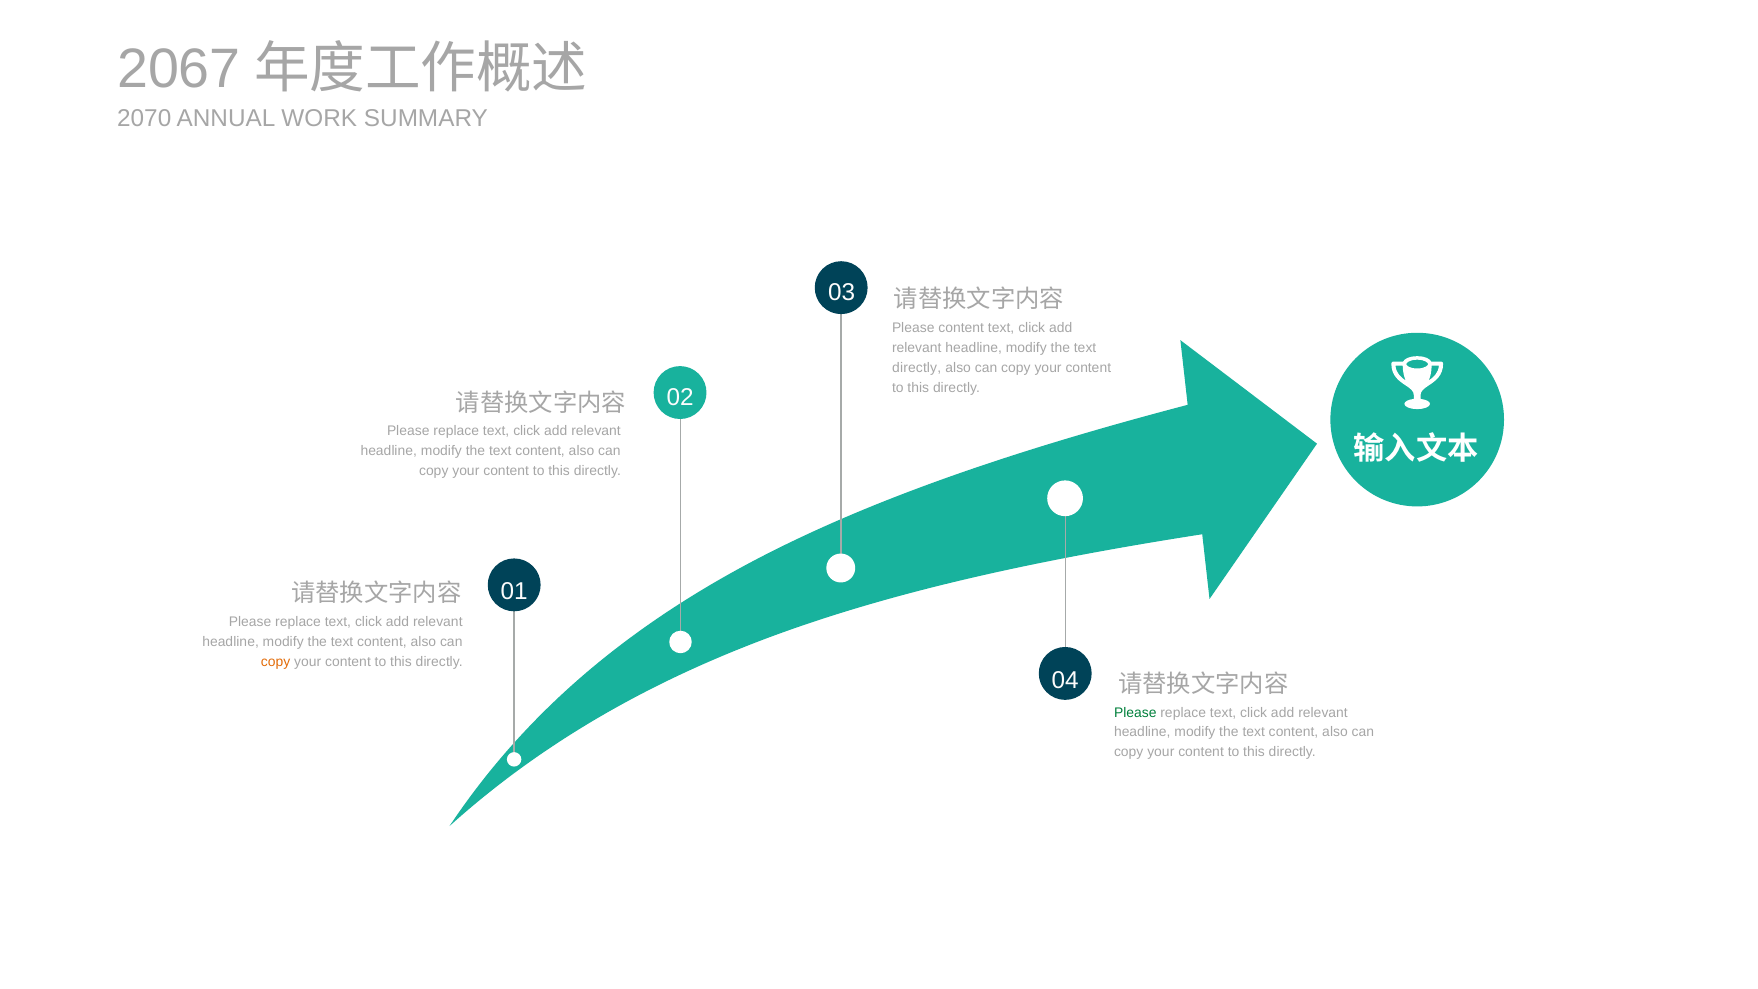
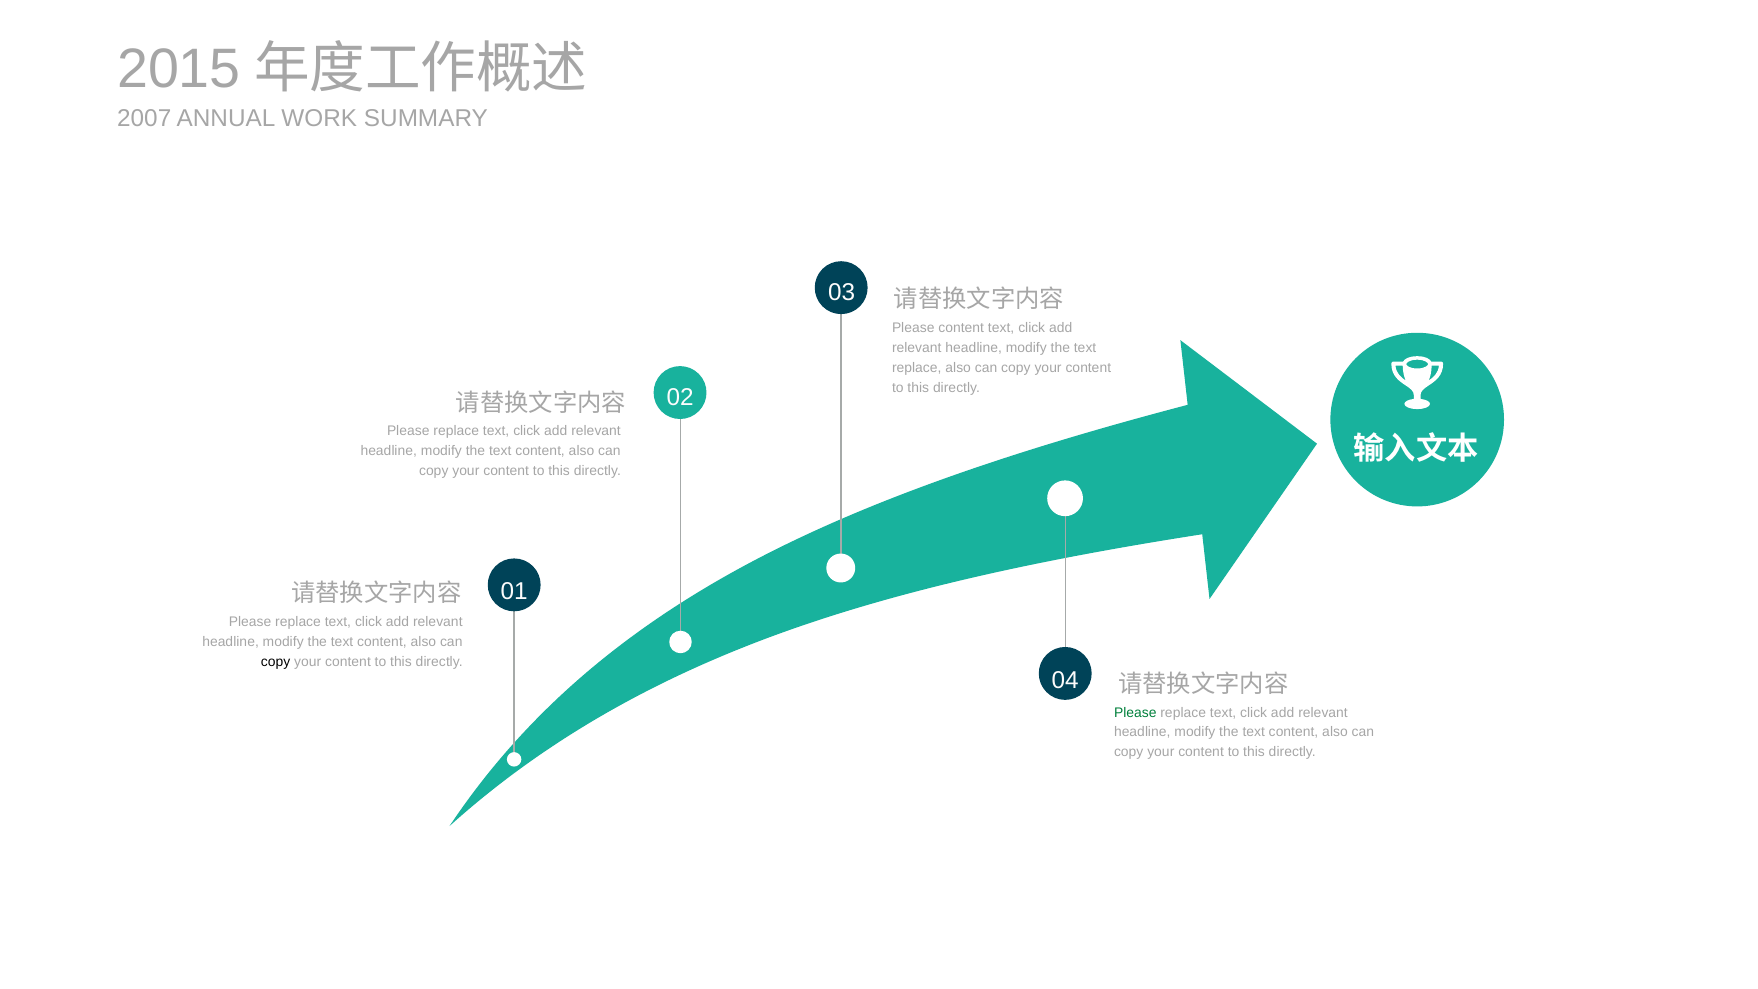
2067: 2067 -> 2015 (179, 69)
2070: 2070 -> 2007 (144, 118)
directly: directly -> replace (917, 368)
copy colour: orange -> black (276, 661)
